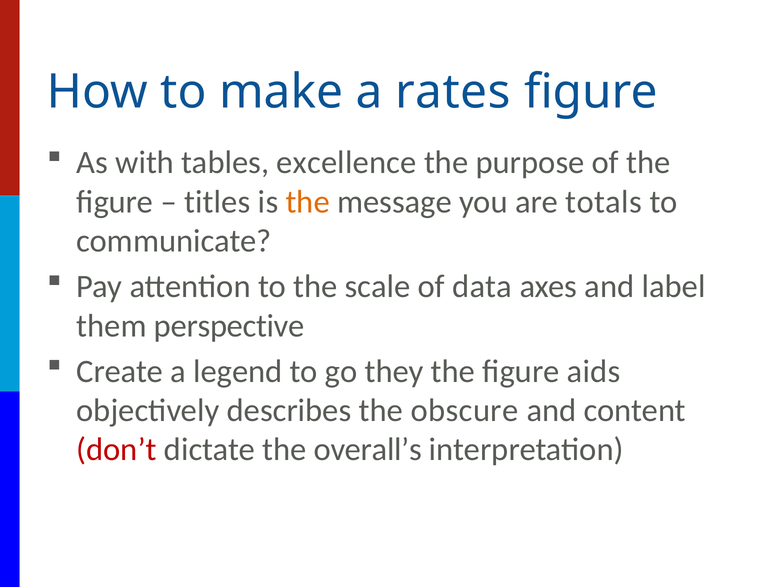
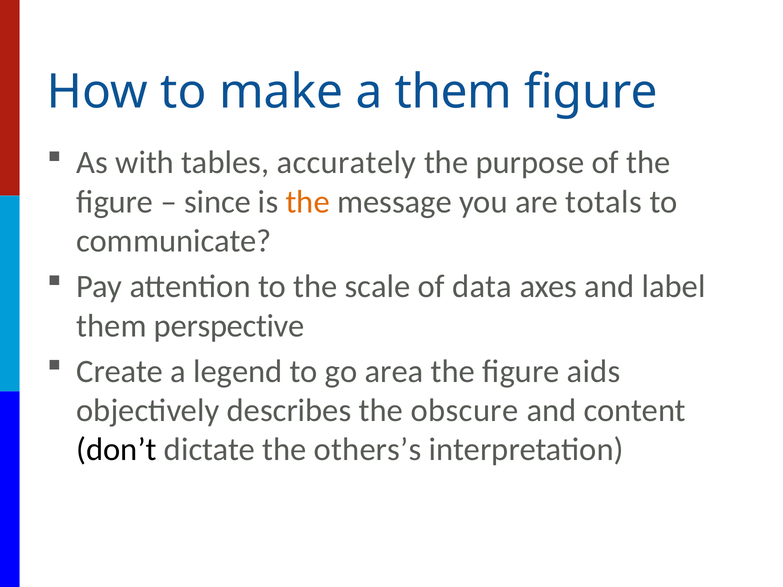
a rates: rates -> them (454, 92)
excellence: excellence -> accurately (346, 163)
titles: titles -> since (217, 202)
they: they -> area (394, 372)
don’t colour: red -> black (116, 450)
overall’s: overall’s -> others’s (368, 450)
